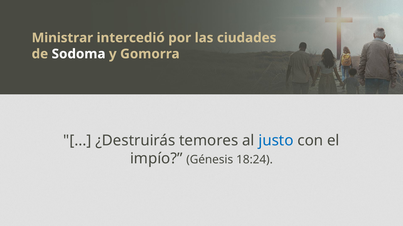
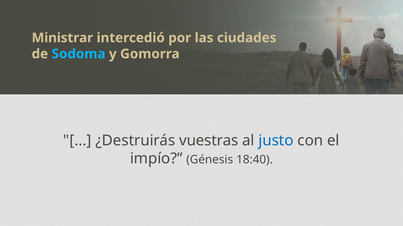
Sodoma colour: white -> light blue (79, 54)
temores: temores -> vuestras (209, 141)
18:24: 18:24 -> 18:40 (254, 160)
